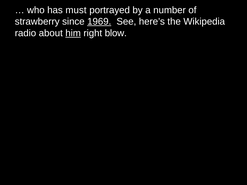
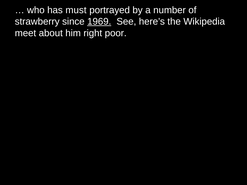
radio: radio -> meet (25, 33)
him underline: present -> none (73, 33)
blow: blow -> poor (116, 33)
